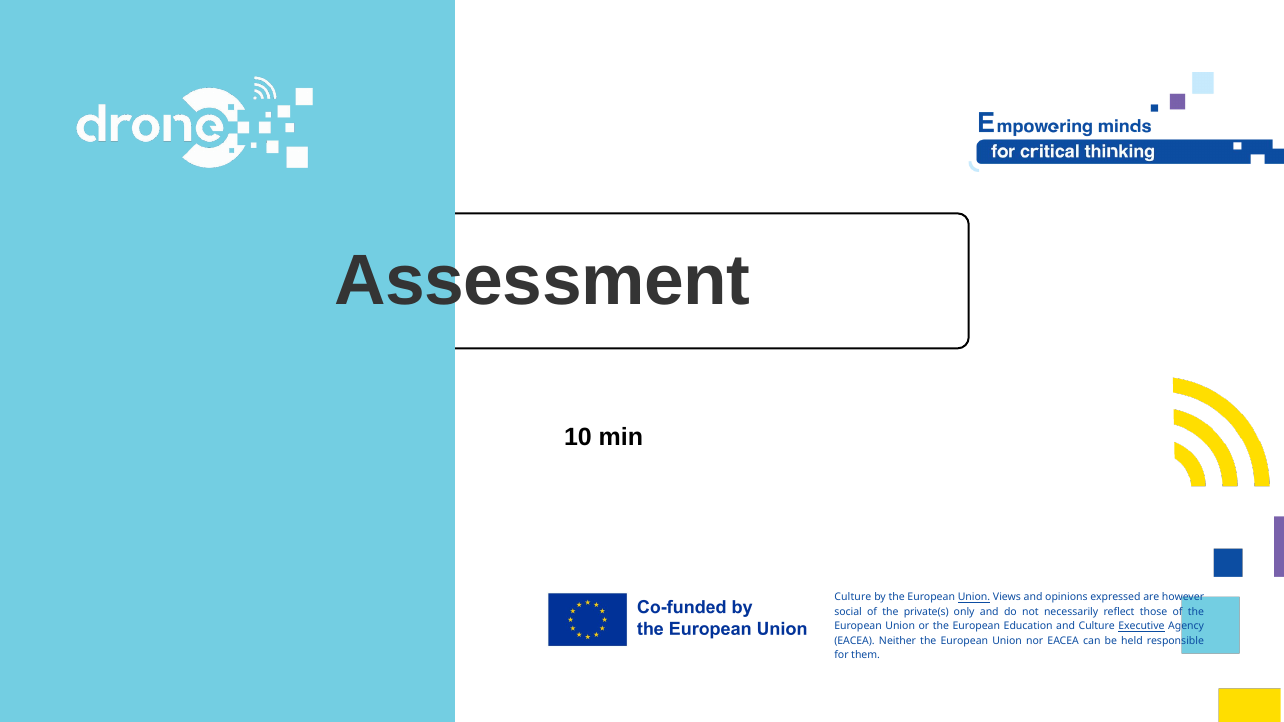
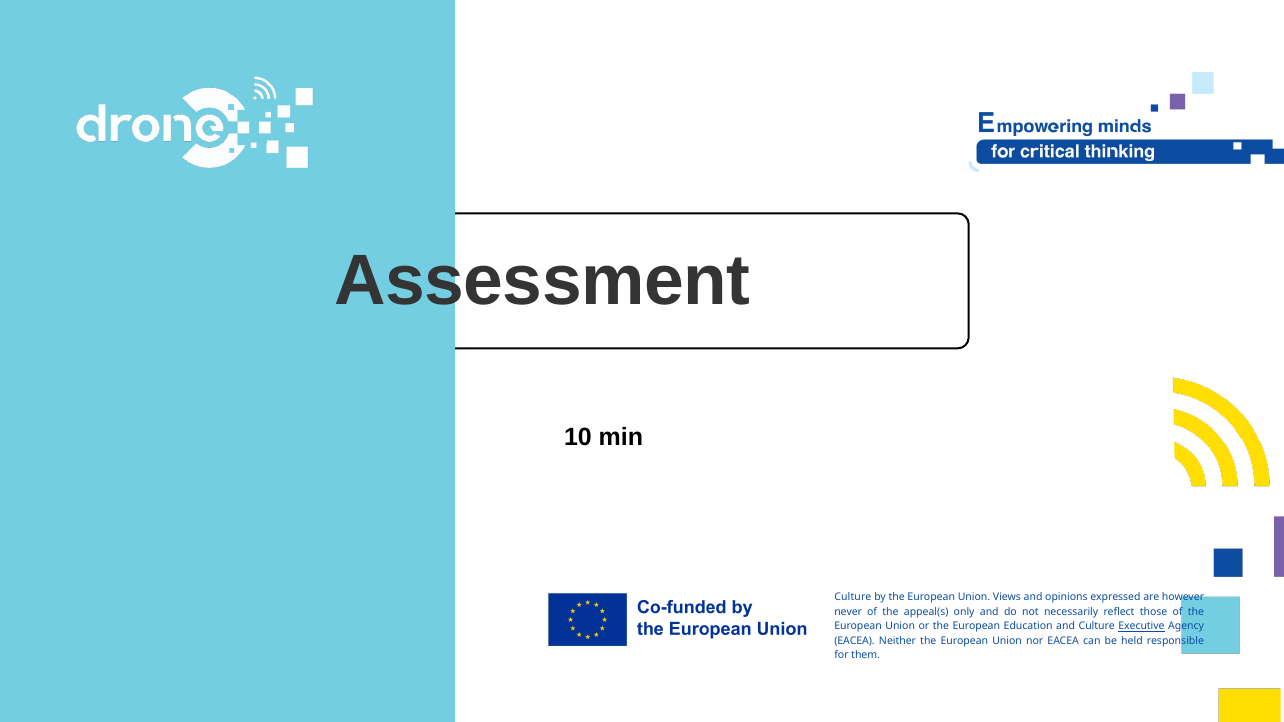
Union underline: present -> none (974, 598)
social: social -> never (848, 612)
private(s: private(s -> appeal(s (926, 612)
